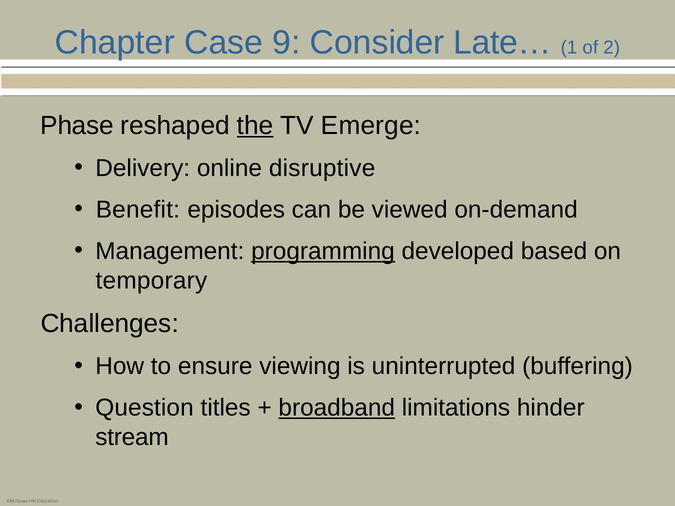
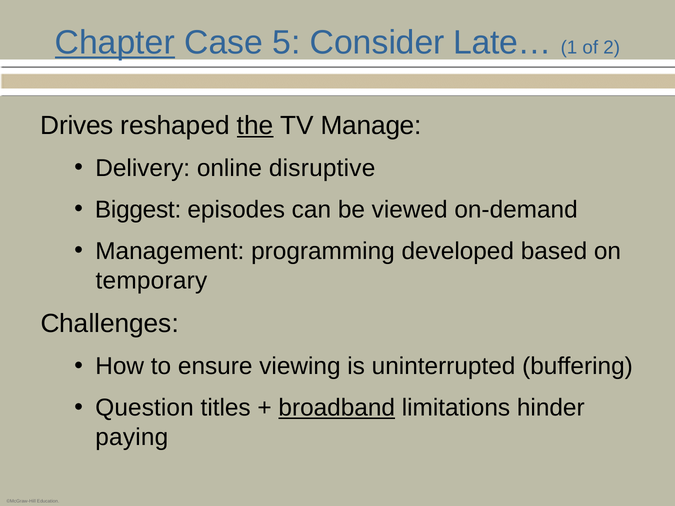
Chapter underline: none -> present (115, 43)
9: 9 -> 5 (286, 43)
Phase: Phase -> Drives (77, 126)
Emerge: Emerge -> Manage (371, 126)
Benefit: Benefit -> Biggest (138, 210)
programming underline: present -> none (323, 251)
stream: stream -> paying (132, 437)
